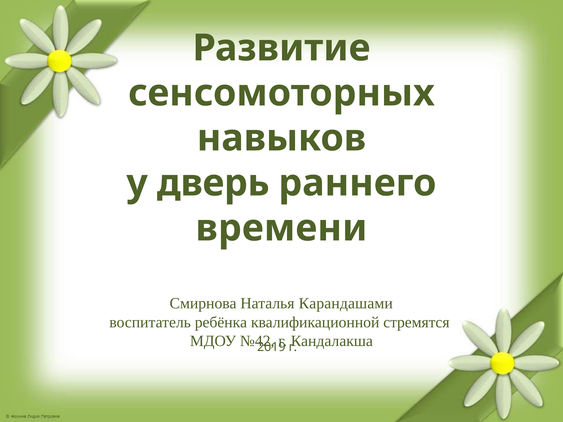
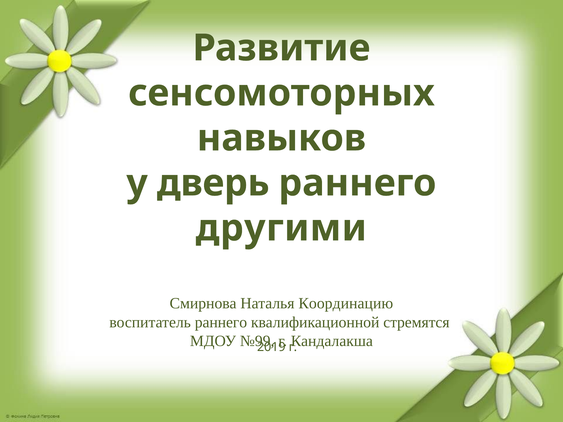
времени: времени -> другими (281, 228)
Карандашами: Карандашами -> Координацию (346, 304)
воспитатель ребёнка: ребёнка -> раннего (221, 322)
№42: №42 -> №99 (257, 341)
